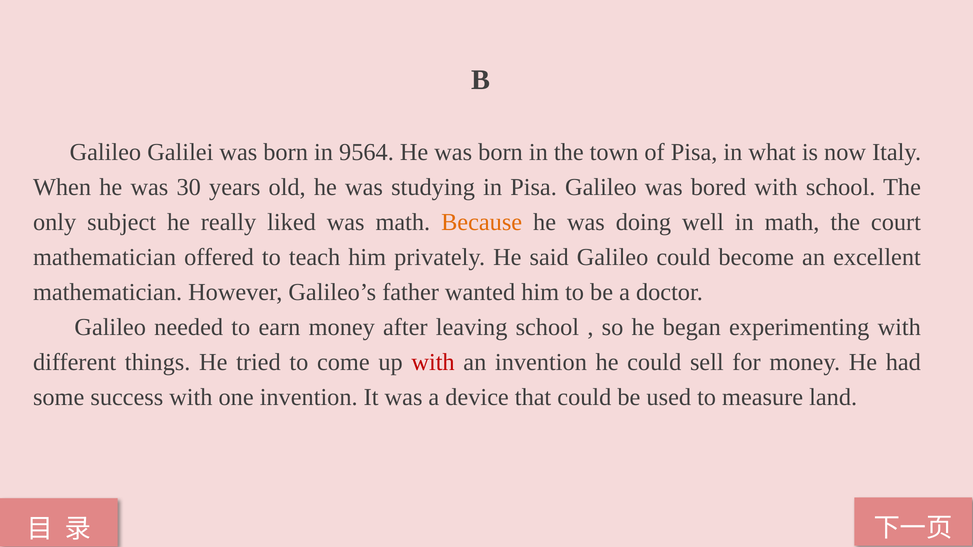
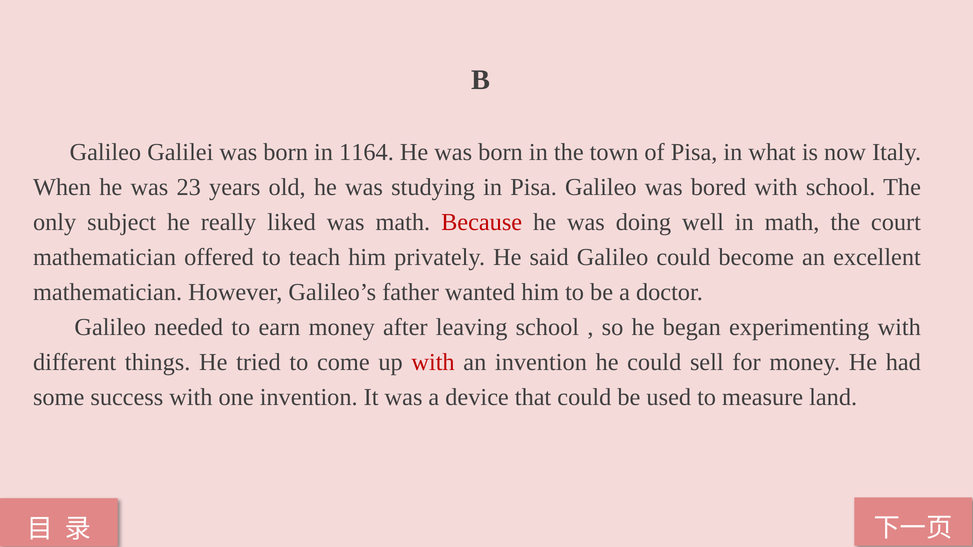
9564: 9564 -> 1164 (366, 152)
30: 30 -> 23 (189, 187)
Because colour: orange -> red (482, 222)
